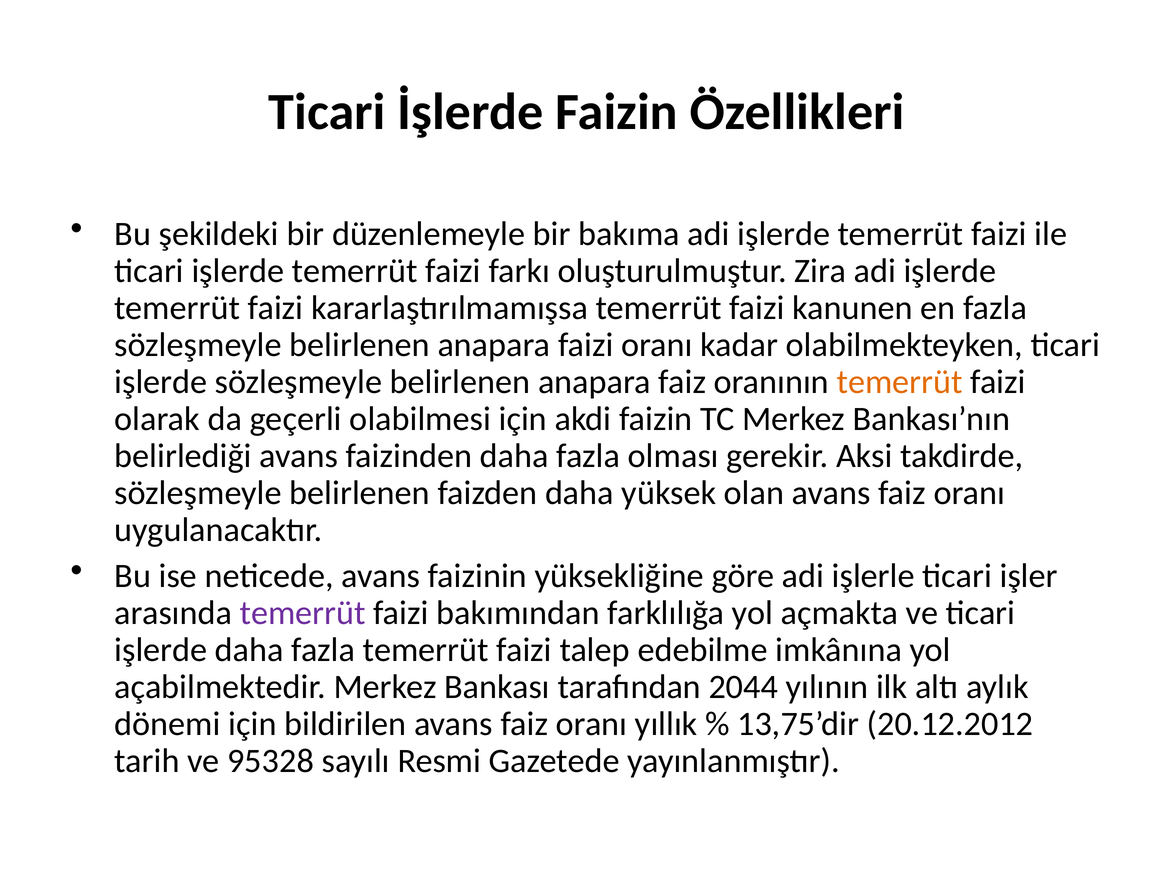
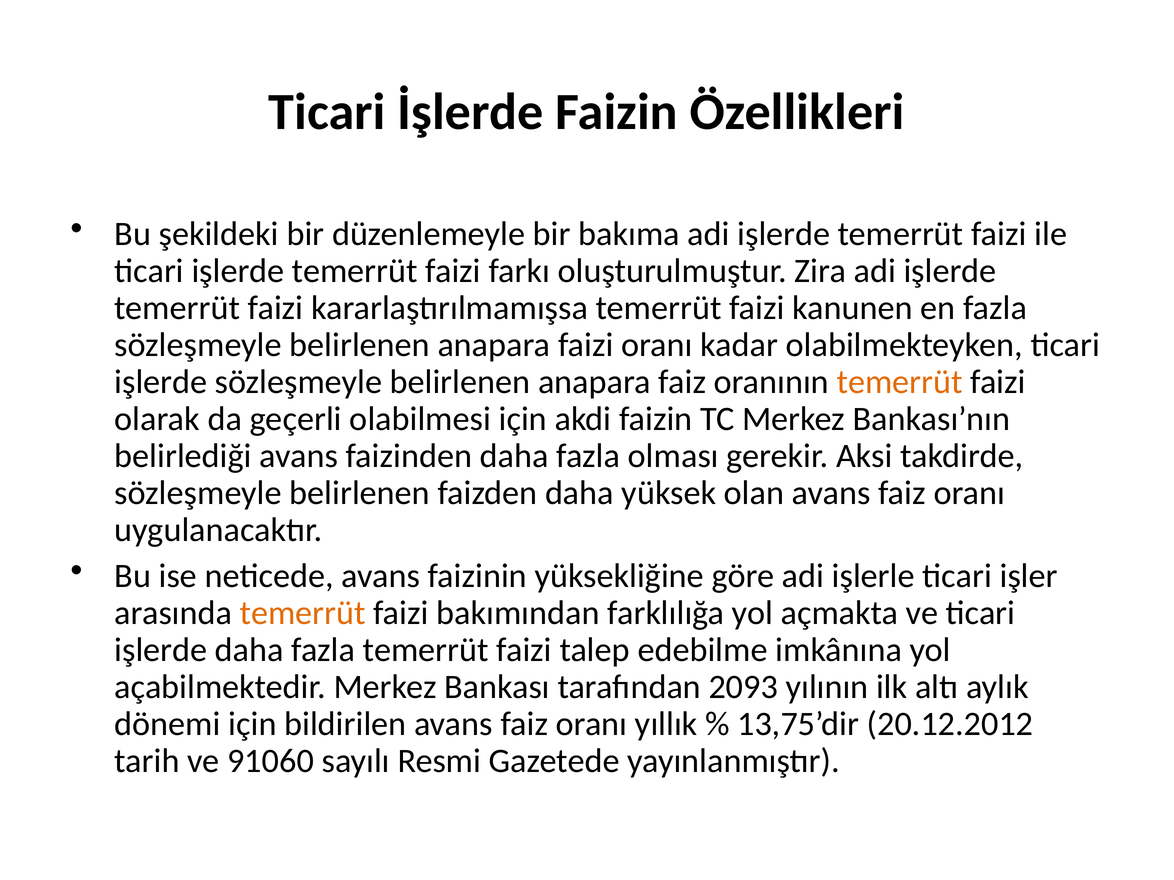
temerrüt colour: purple -> orange (303, 613)
2044: 2044 -> 2093 (743, 687)
95328: 95328 -> 91060 (270, 761)
